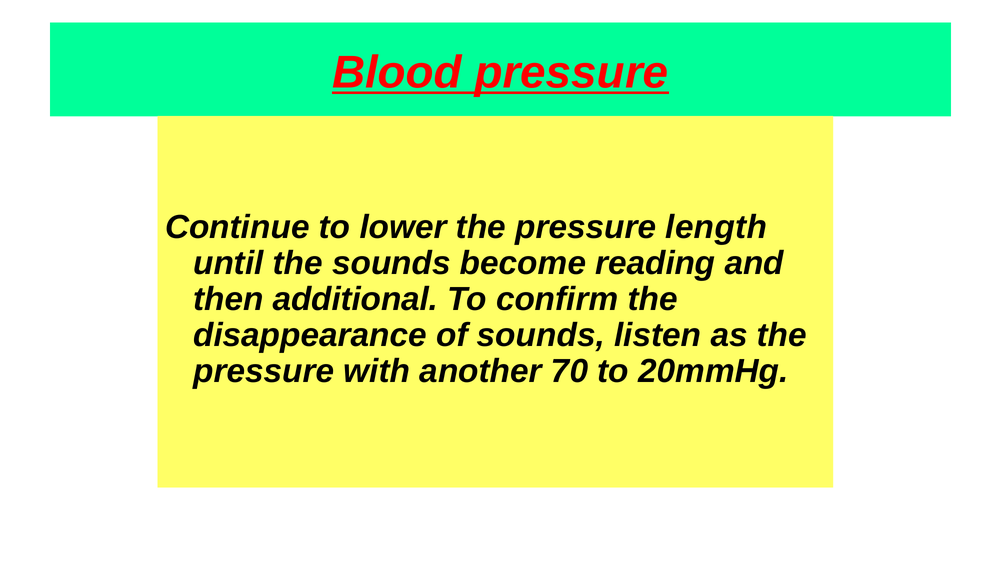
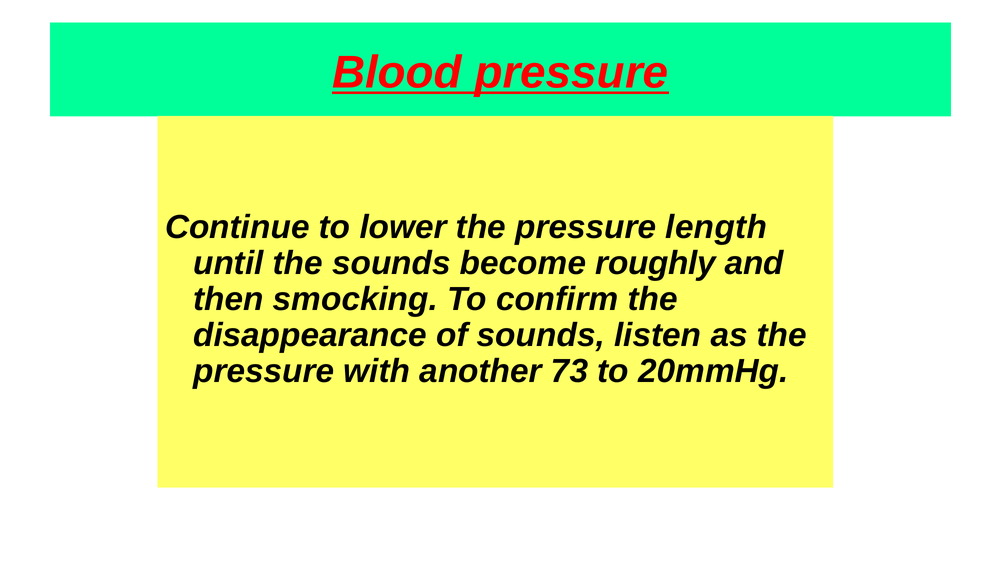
reading: reading -> roughly (656, 263)
additional: additional -> smocking (355, 299)
70: 70 -> 73 (570, 371)
